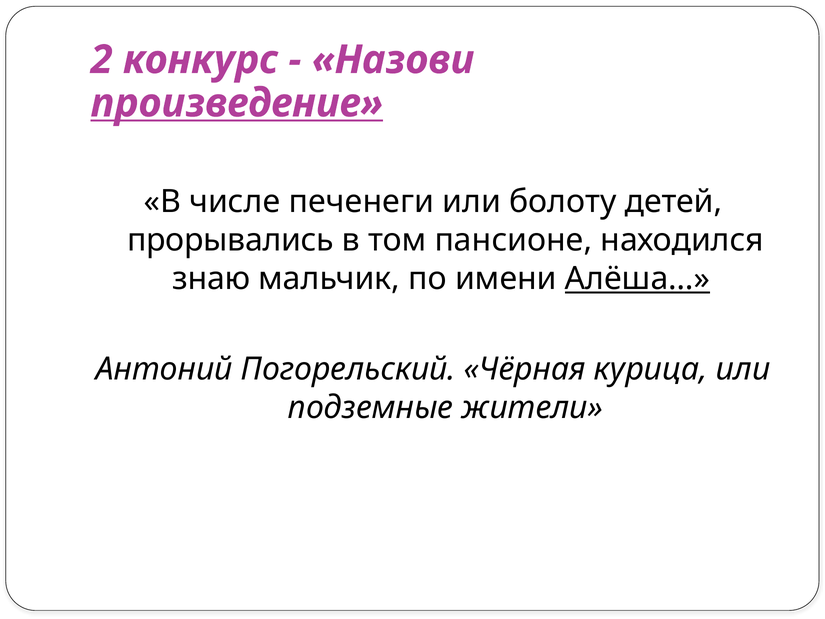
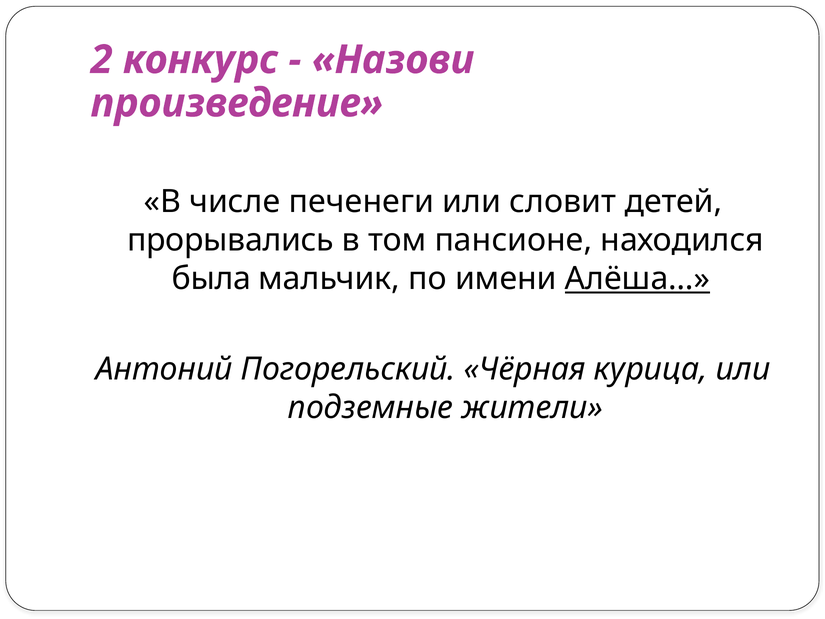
произведение underline: present -> none (237, 103)
болоту: болоту -> словит (563, 201)
знаю: знаю -> была (211, 278)
